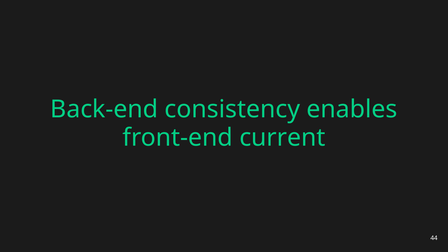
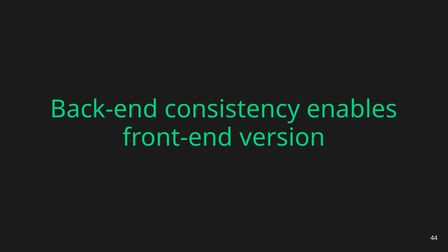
current: current -> version (282, 138)
